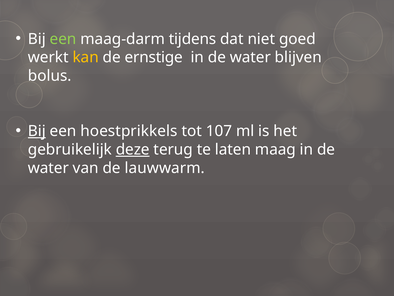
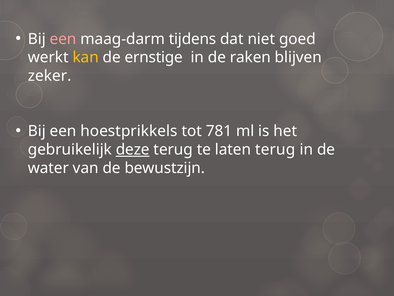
een colour: light green -> pink (63, 39)
water: water -> raken (250, 57)
bolus: bolus -> zeker (50, 76)
Bij underline: present -> none (37, 131)
107: 107 -> 781 (219, 131)
laten maag: maag -> terug (275, 149)
lauwwarm: lauwwarm -> bewustzijn (165, 168)
